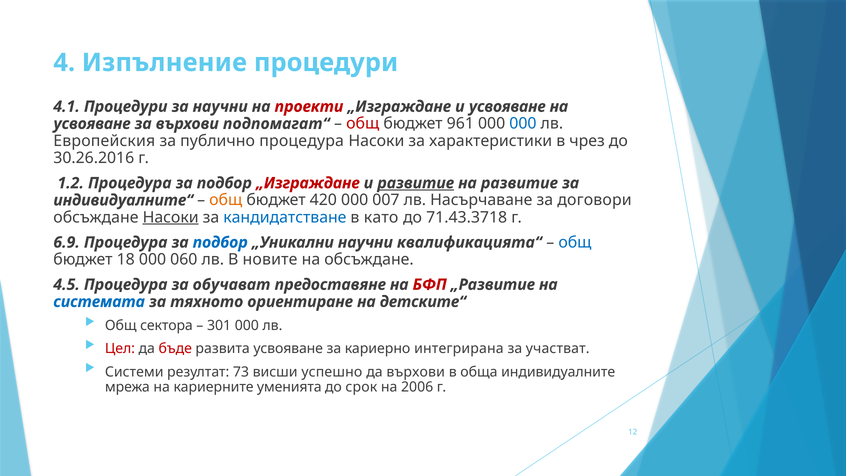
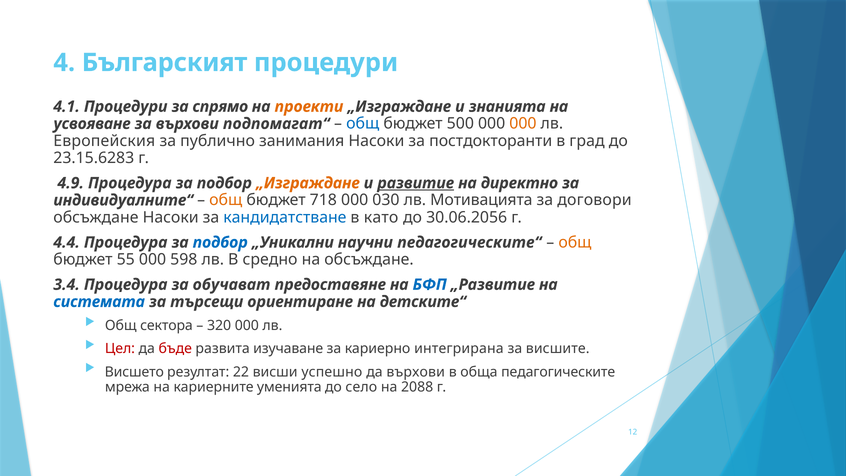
Изпълнение: Изпълнение -> Българският (165, 63)
за научни: научни -> спрямо (220, 107)
проекти colour: red -> orange (309, 107)
и усвояване: усвояване -> знанията (507, 107)
общ colour: red -> blue (363, 124)
961: 961 -> 500 (460, 124)
000 colour: blue -> orange (523, 124)
публично процедура: процедура -> занимания (302, 141)
характеристики: характеристики -> постдокторанти (491, 141)
чрез: чрез -> град (587, 141)
30.26.2016: 30.26.2016 -> 23.15.6283 (94, 158)
1.2: 1.2 -> 4.9 (71, 183)
„Изграждане colour: red -> orange (308, 183)
на развитие: развитие -> директно (519, 183)
420: 420 -> 718 (323, 200)
007: 007 -> 030 (386, 200)
Насърчаване: Насърчаване -> Мотивацията (481, 200)
Насоки underline: present -> none (171, 217)
71.43.3718: 71.43.3718 -> 30.06.2056 (467, 217)
6.9: 6.9 -> 4.4 (67, 242)
квалификацията“: квалификацията“ -> педагогическите“ (469, 242)
общ colour: blue -> orange (575, 242)
18: 18 -> 55 (126, 260)
060: 060 -> 598 (184, 260)
новите: новите -> средно (270, 260)
4.5: 4.5 -> 3.4 (67, 285)
БФП colour: red -> blue (430, 285)
тяхното: тяхното -> търсещи (207, 302)
301: 301 -> 320 (219, 326)
развита усвояване: усвояване -> изучаване (288, 349)
участват: участват -> висшите (558, 349)
Системи: Системи -> Висшето (134, 372)
73: 73 -> 22 (241, 372)
индивидуалните: индивидуалните -> педагогическите (558, 372)
срок: срок -> село (361, 387)
2006: 2006 -> 2088 (417, 387)
